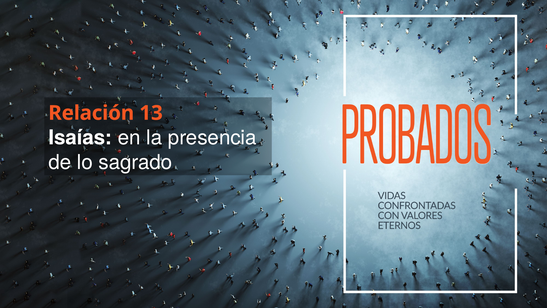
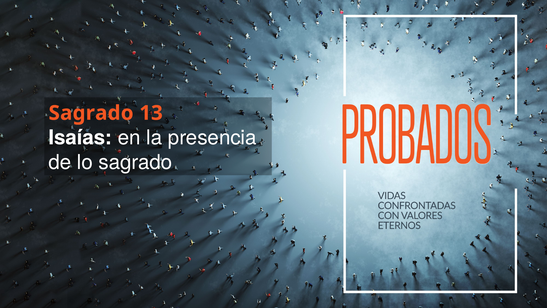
Relación: Relación -> Sagrado (91, 113)
